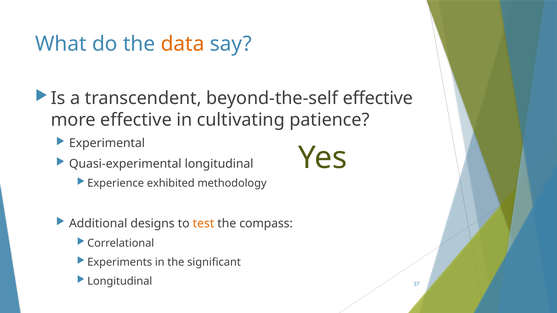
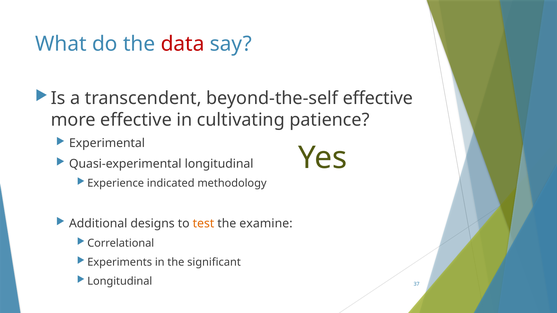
data colour: orange -> red (183, 44)
exhibited: exhibited -> indicated (171, 183)
compass: compass -> examine (266, 224)
